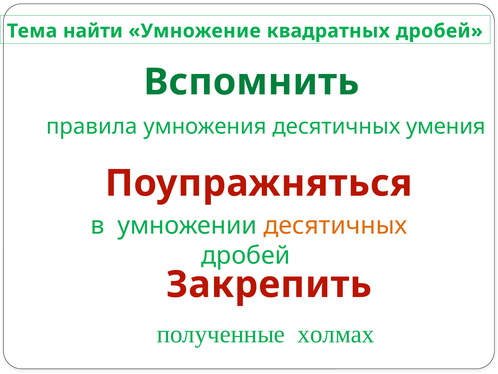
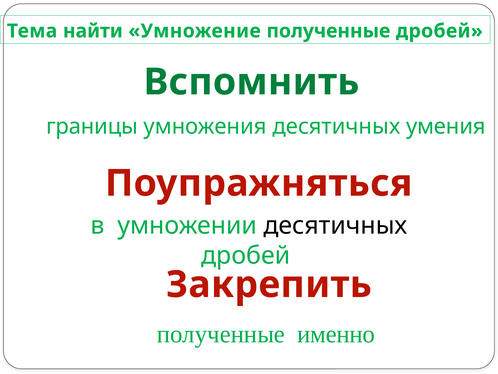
Умножение квадратных: квадратных -> полученные (328, 31)
правила: правила -> границы (92, 126)
десятичных colour: orange -> black (335, 225)
холмах: холмах -> именно (336, 334)
